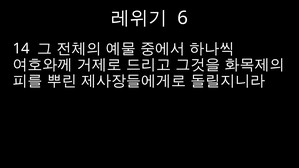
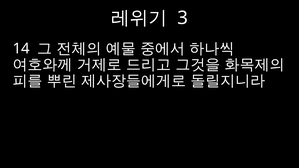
6: 6 -> 3 (183, 18)
